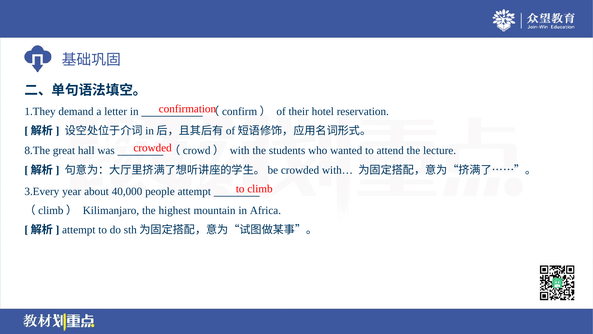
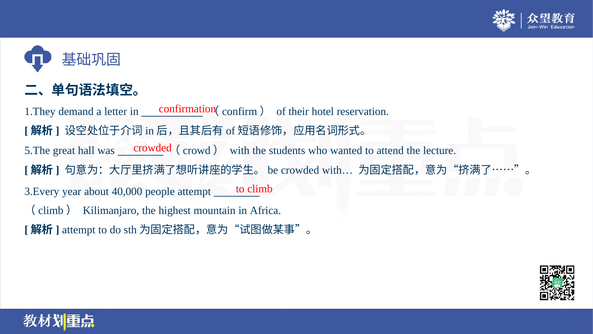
8.The: 8.The -> 5.The (37, 150)
